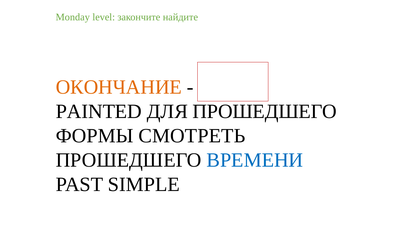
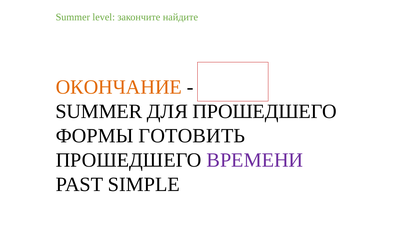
Monday: Monday -> Summer (73, 17)
PAINTED: PAINTED -> SUMMER (99, 111)
СМОТРЕТЬ: СМОТРЕТЬ -> ГОТОВИТЬ (192, 136)
ВРЕМЕНИ colour: blue -> purple (255, 160)
